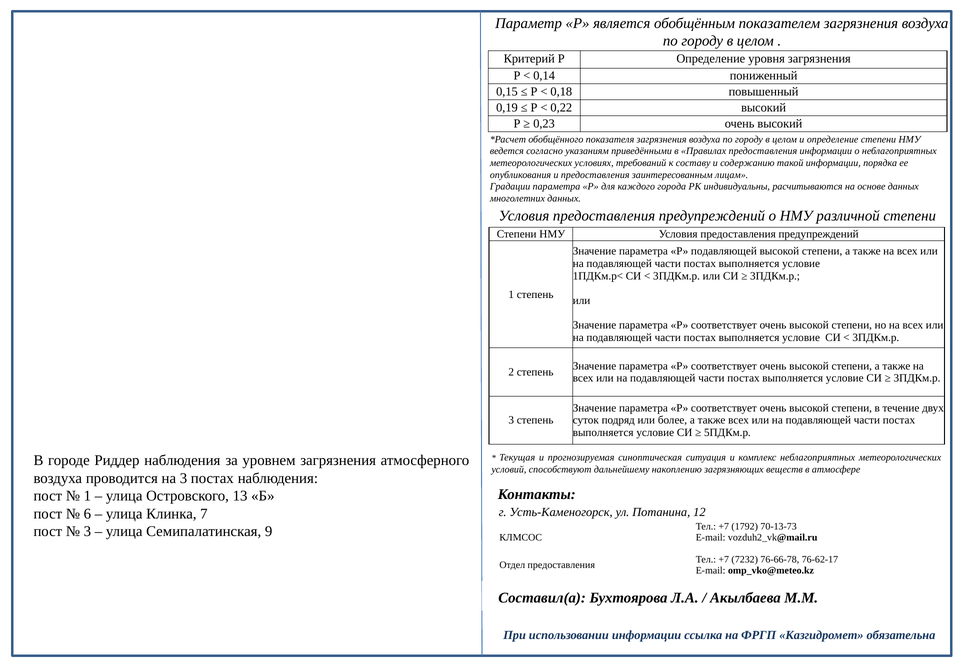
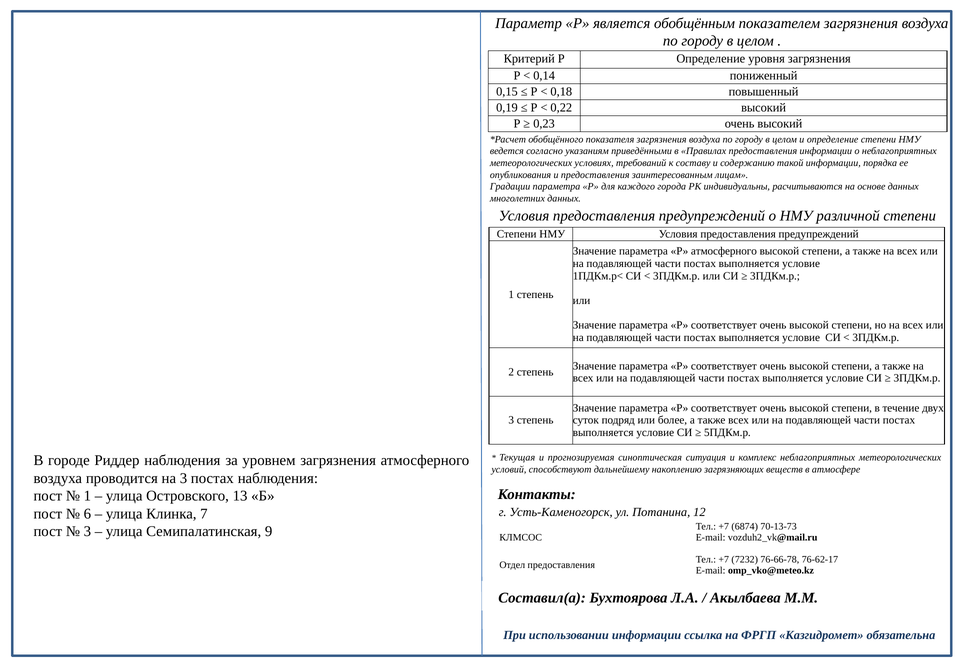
Р подавляющей: подавляющей -> атмосферного (724, 251)
1792: 1792 -> 6874 (745, 527)
